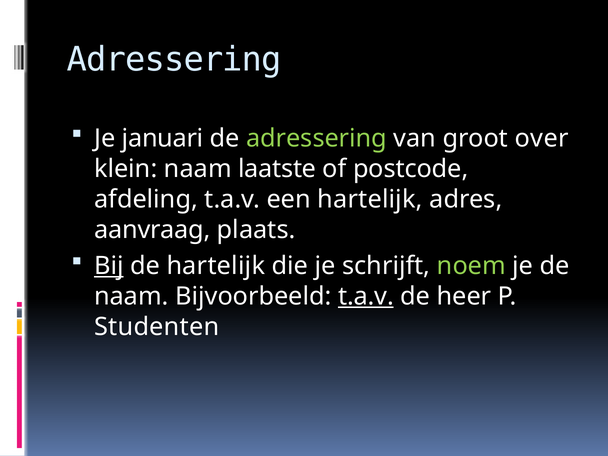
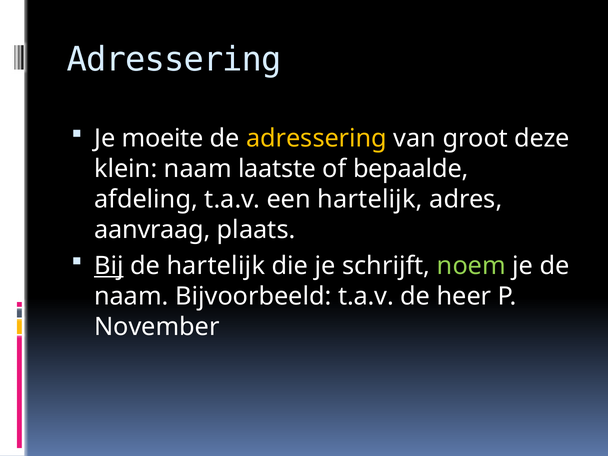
januari: januari -> moeite (163, 139)
adressering colour: light green -> yellow (317, 139)
over: over -> deze (542, 139)
postcode: postcode -> bepaalde (411, 169)
t.a.v underline: present -> none (366, 296)
Studenten: Studenten -> November (157, 327)
